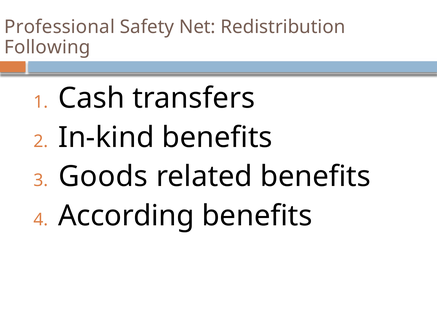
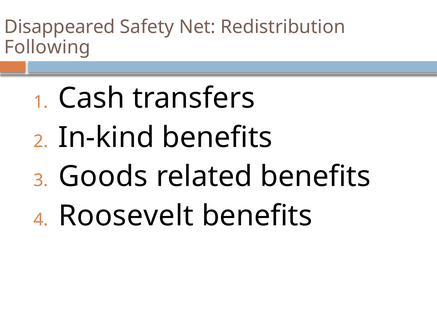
Professional: Professional -> Disappeared (60, 27)
According: According -> Roosevelt (126, 216)
